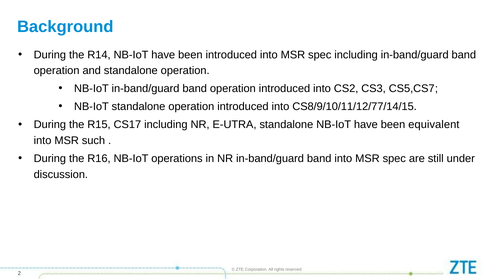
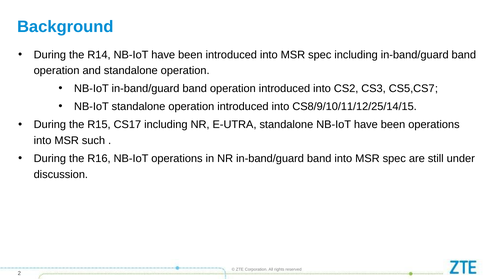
CS8/9/10/11/12/77/14/15: CS8/9/10/11/12/77/14/15 -> CS8/9/10/11/12/25/14/15 (355, 107)
been equivalent: equivalent -> operations (434, 125)
